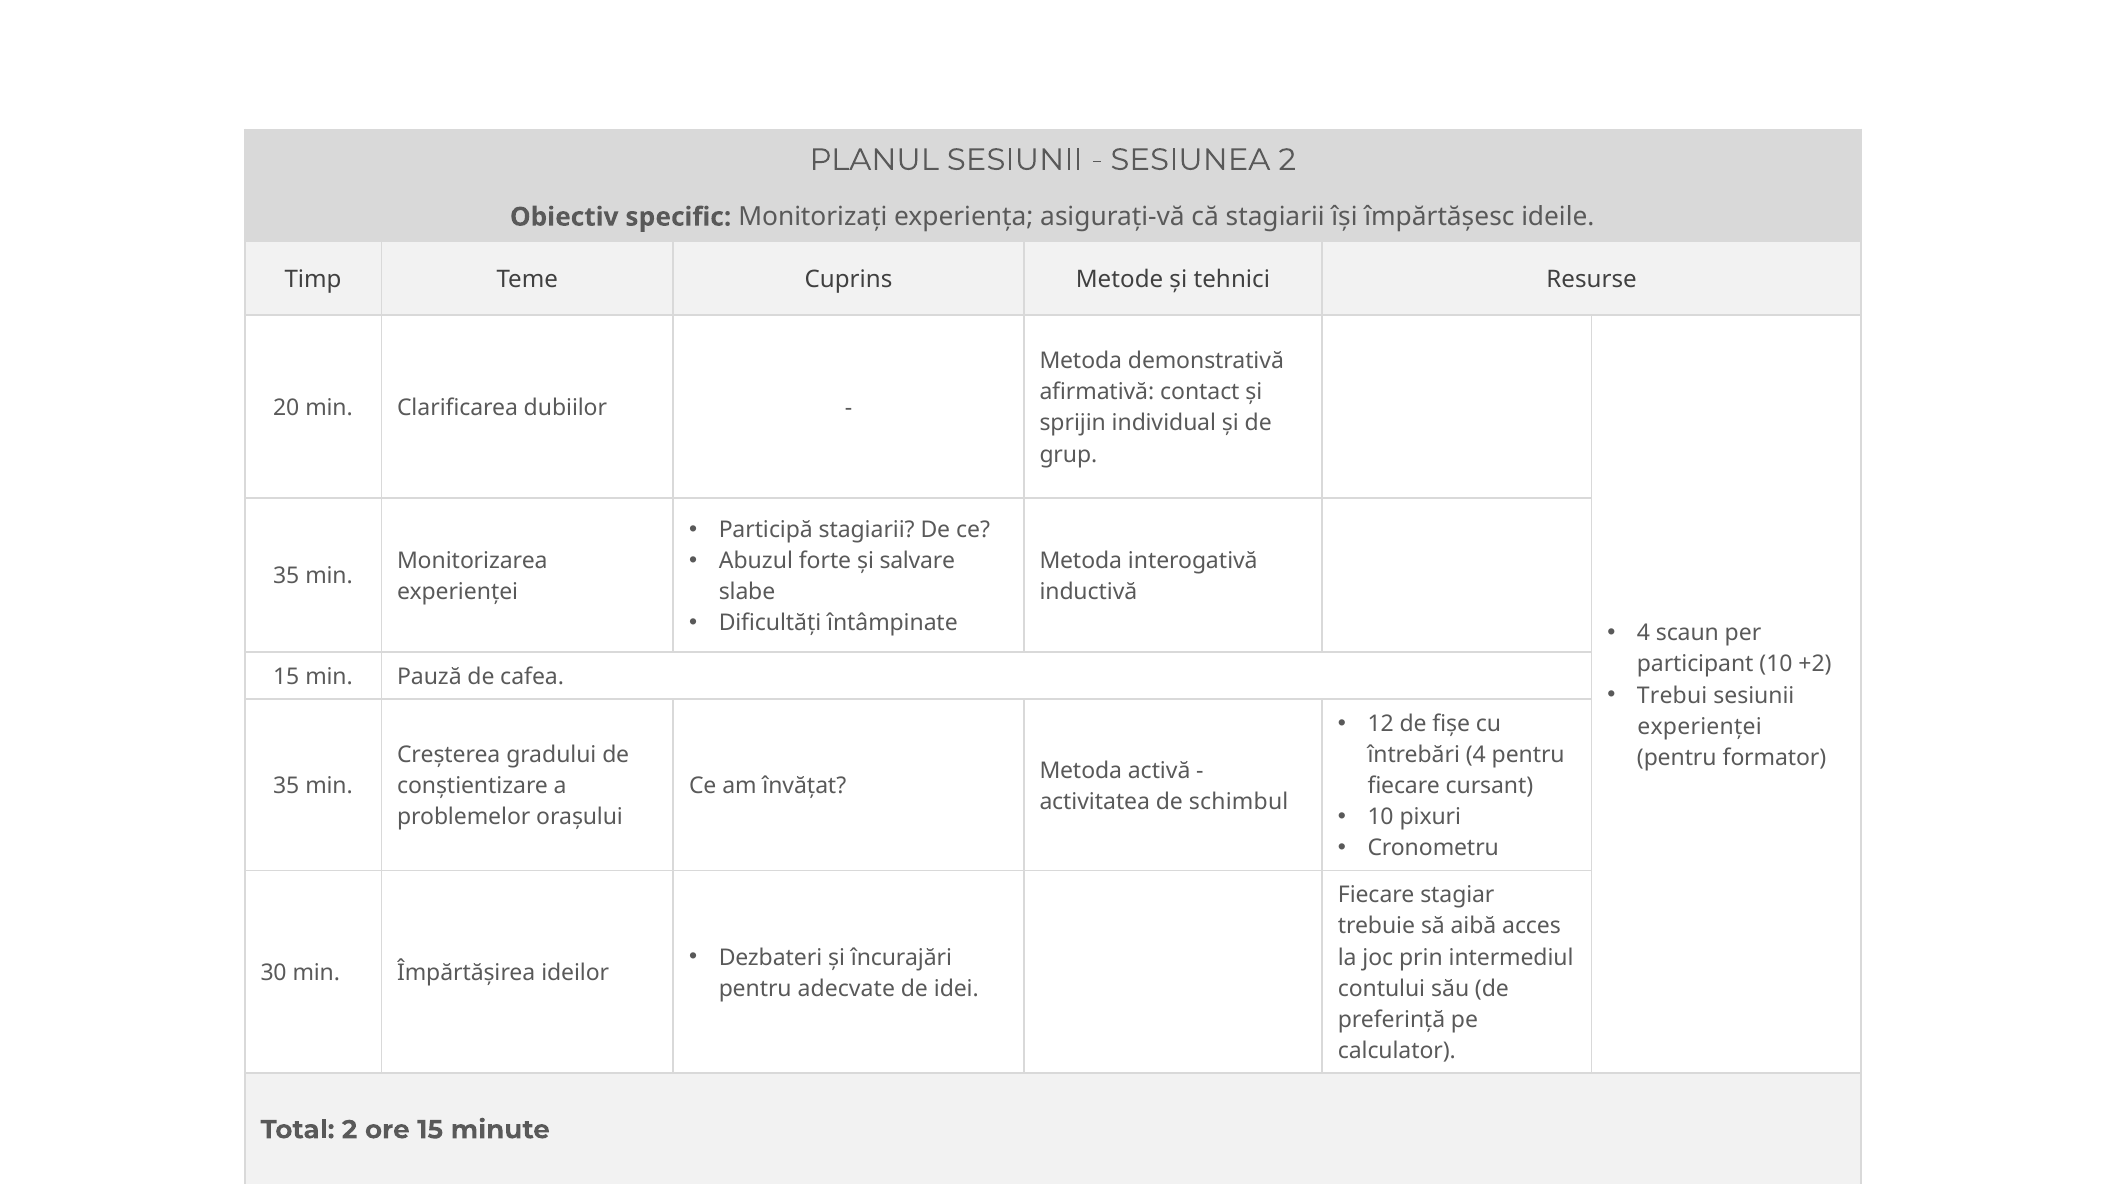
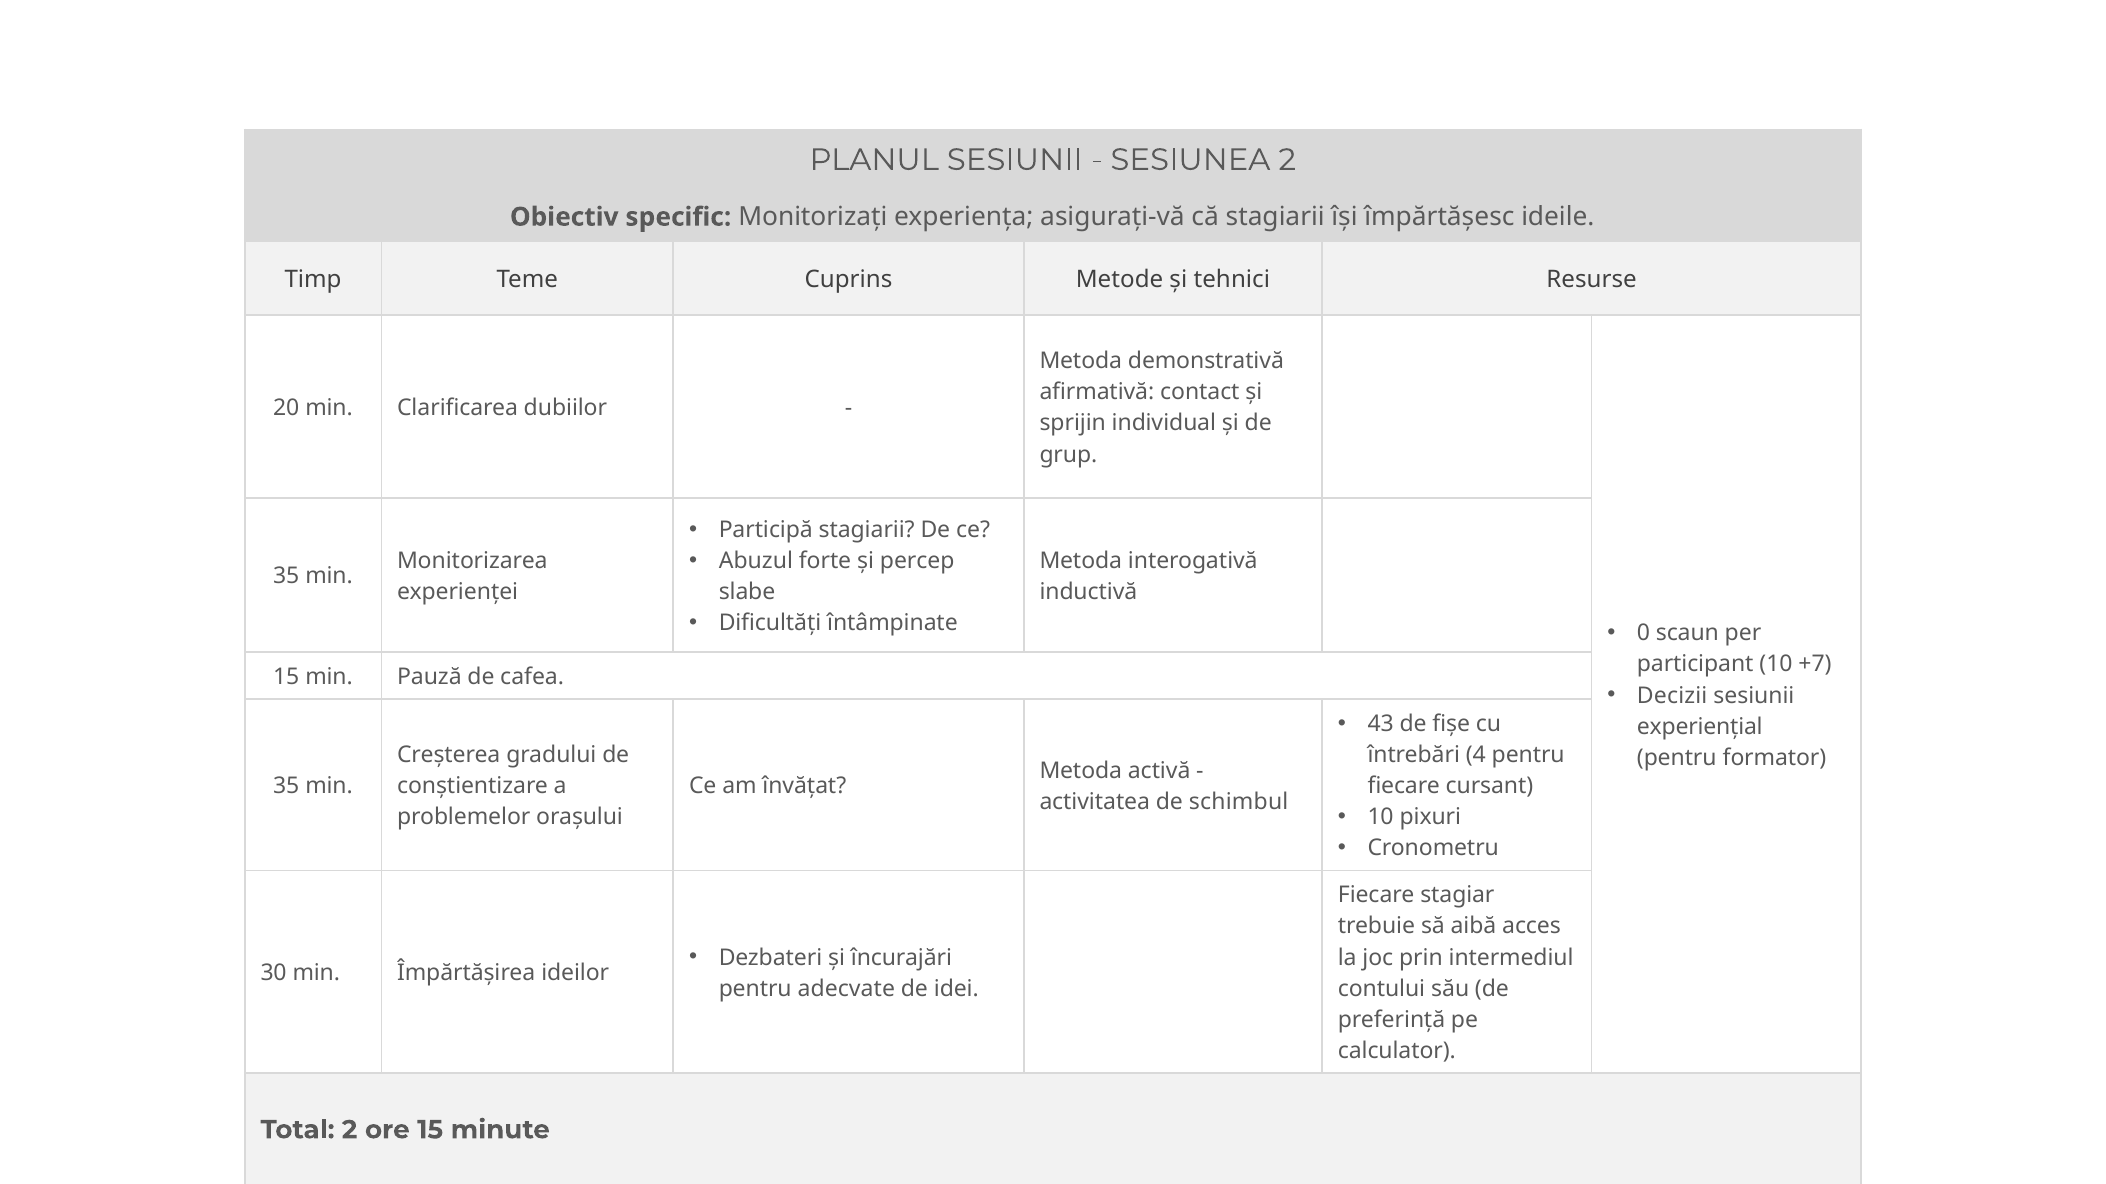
salvare: salvare -> percep (917, 561)
4: 4 -> 0 (1644, 634)
+2: +2 -> +7 (1815, 665)
Trebui: Trebui -> Decizii (1672, 696)
12: 12 -> 43 (1381, 724)
experienței: experienței -> experiențial (1700, 727)
